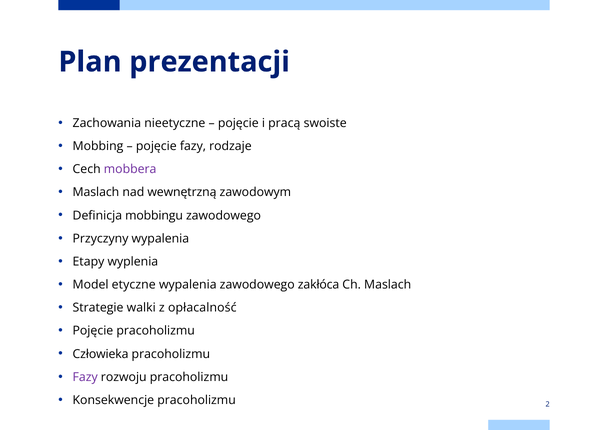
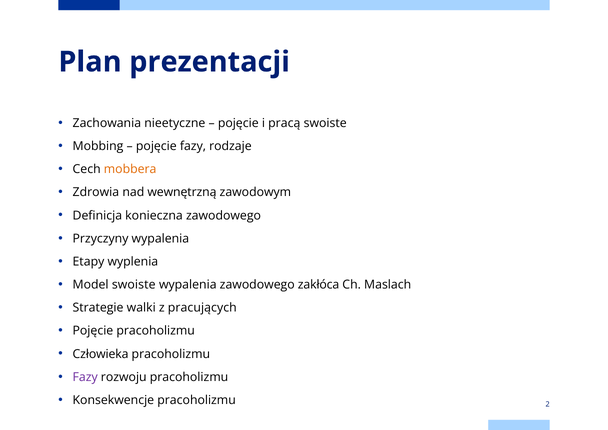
mobbera colour: purple -> orange (130, 169)
Maslach: Maslach -> Zdrowia (96, 192)
mobbingu: mobbingu -> konieczna (154, 215)
Model etyczne: etyczne -> swoiste (134, 285)
opłacalność: opłacalność -> pracujących (202, 308)
